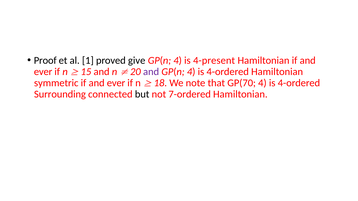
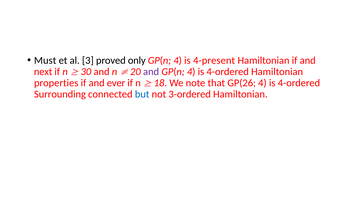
Proof: Proof -> Must (45, 61)
1: 1 -> 3 (88, 61)
give: give -> only (137, 61)
ever: ever -> next (43, 72)
15: 15 -> 30 (86, 72)
symmetric: symmetric -> properties (56, 83)
GP(70: GP(70 -> GP(26 (242, 83)
but colour: black -> blue (142, 94)
7-ordered: 7-ordered -> 3-ordered (190, 94)
